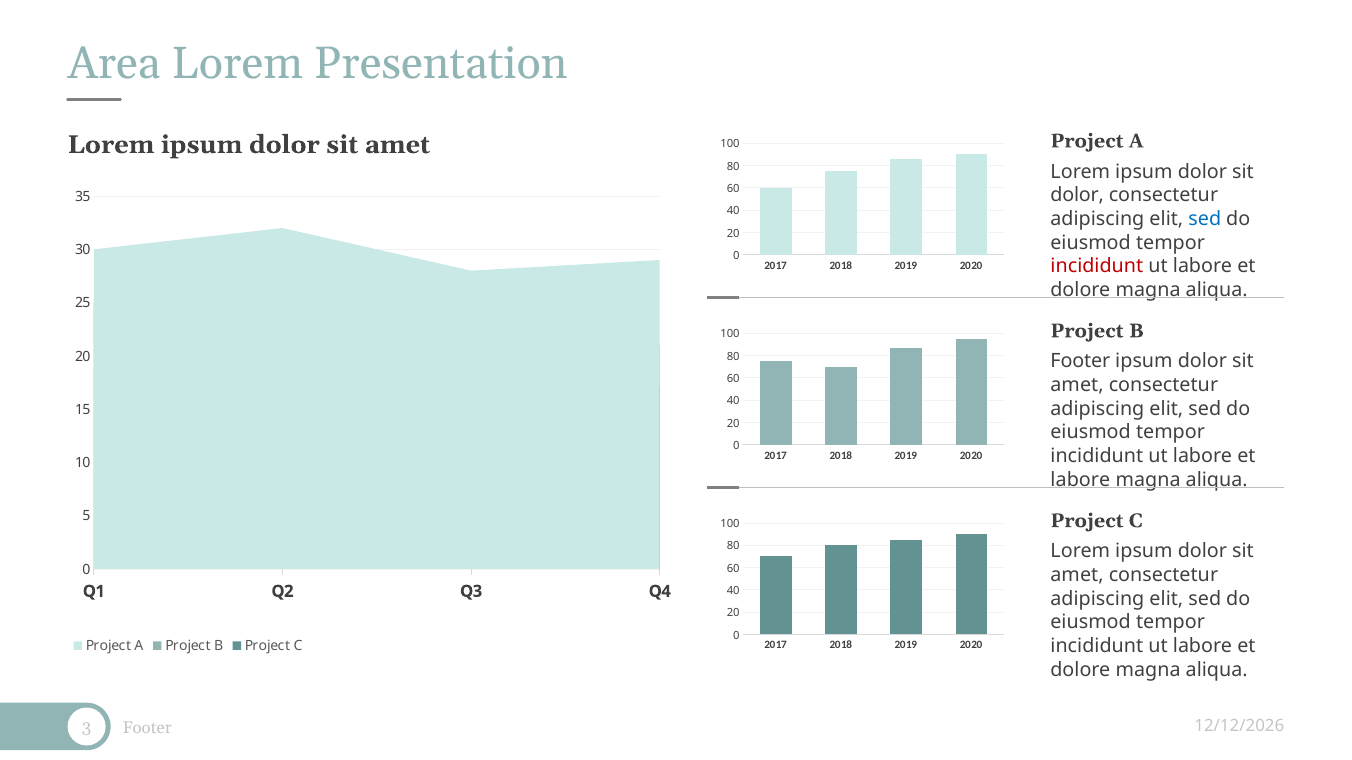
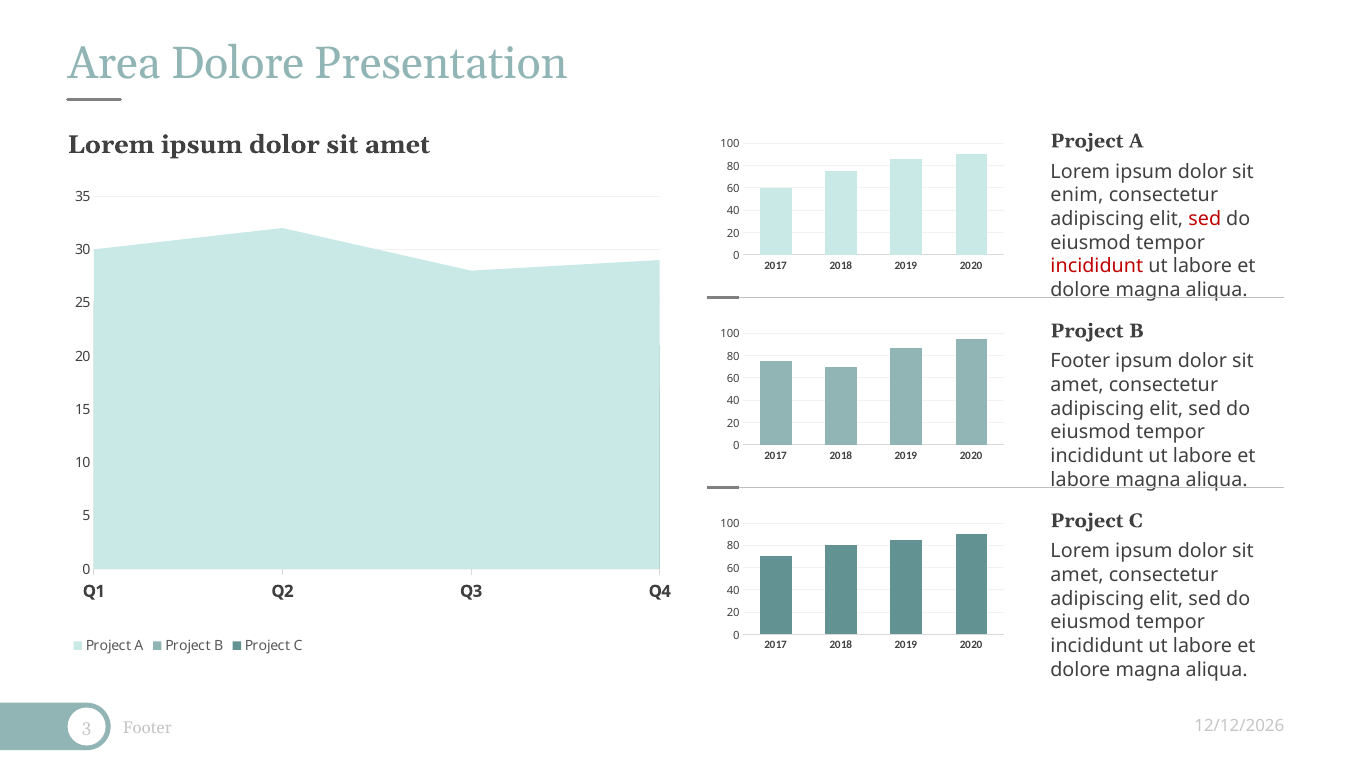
Area Lorem: Lorem -> Dolore (238, 63)
dolor: dolor -> enim (1077, 195)
sed colour: blue -> red (1205, 219)
